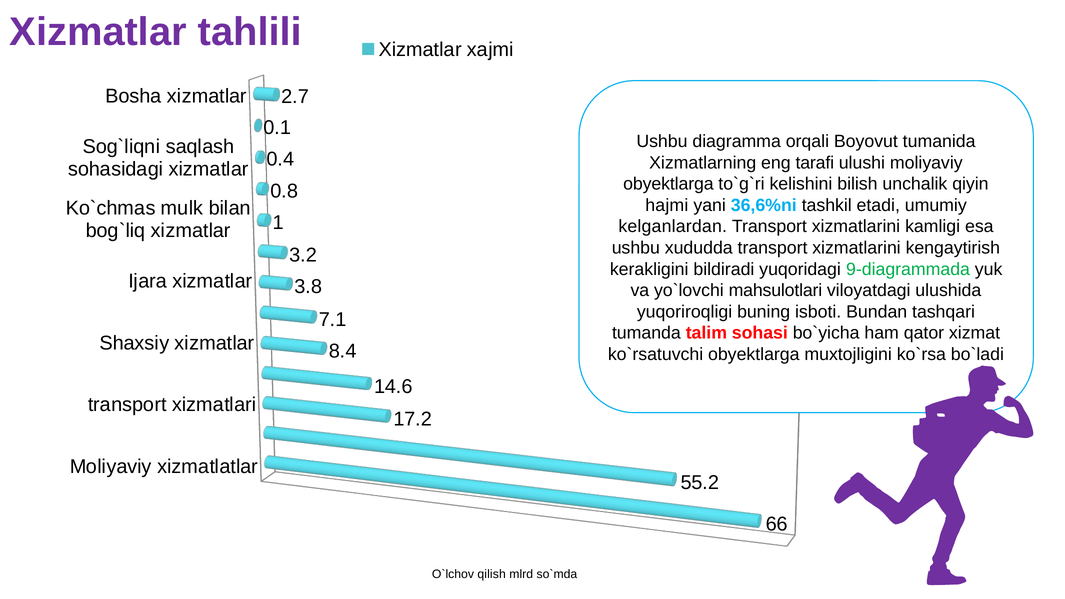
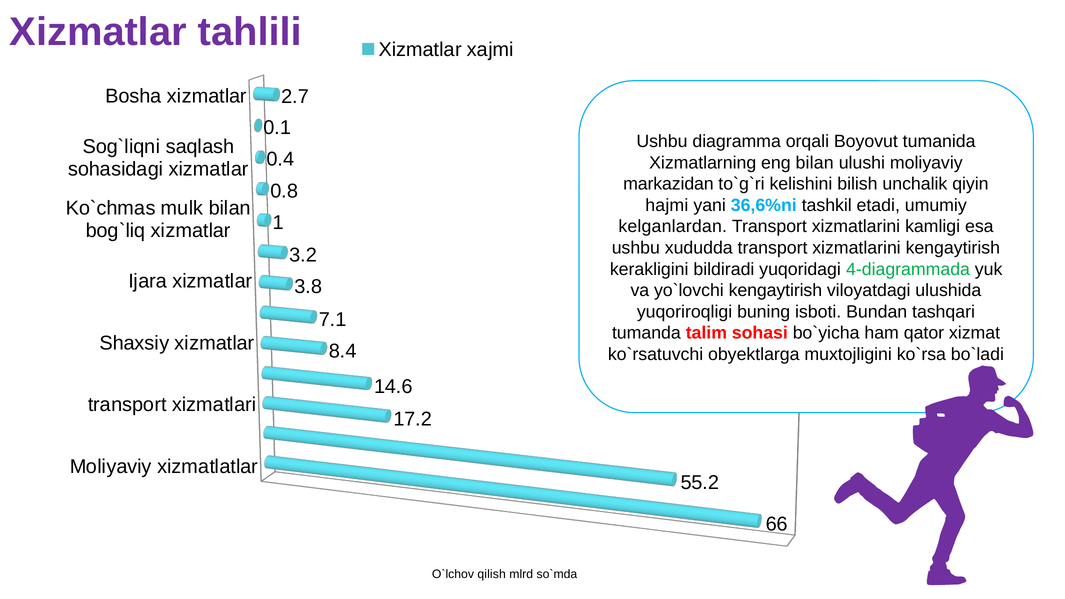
eng tarafi: tarafi -> bilan (815, 163)
obyektlarga: obyektlarga -> markazidan (668, 184)
9-diagrammada: 9-diagrammada -> 4-diagrammada (908, 269)
mahsulotlari: mahsulotlari -> kengaytirish (775, 290)
